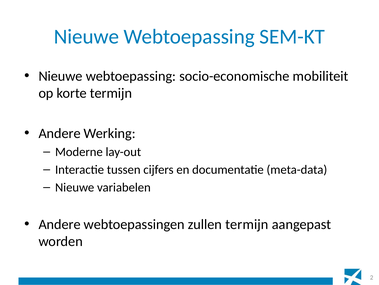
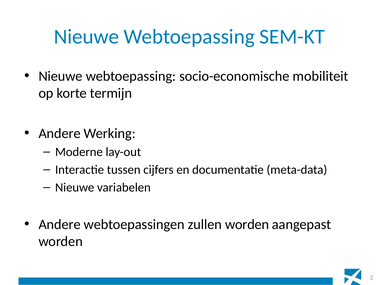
zullen termijn: termijn -> worden (247, 224)
